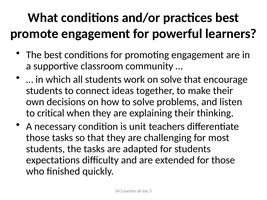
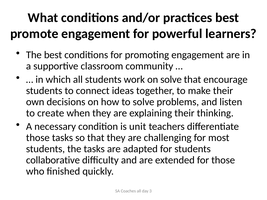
critical: critical -> create (51, 113)
expectations: expectations -> collaborative (53, 160)
